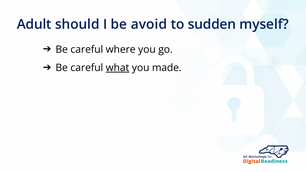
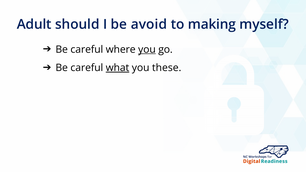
sudden: sudden -> making (212, 25)
you underline: none -> present (147, 49)
made: made -> these (167, 68)
